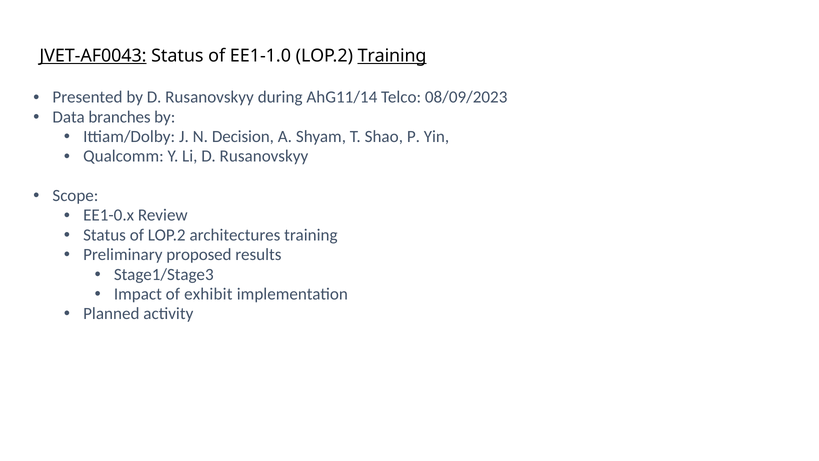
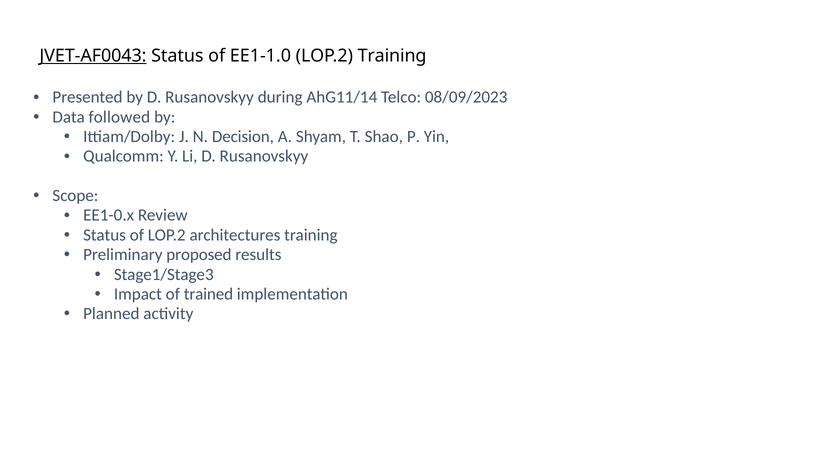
Training underline: present -> none (392, 56)
branches: branches -> followed (119, 117)
exhibit: exhibit -> trained (208, 294)
